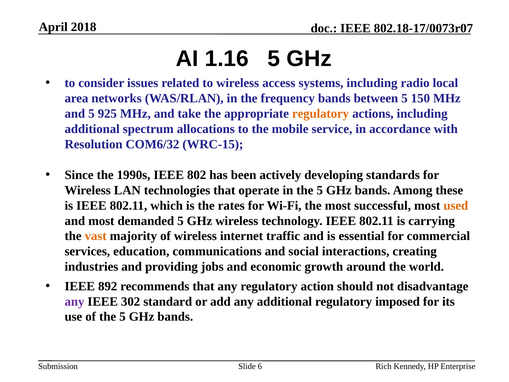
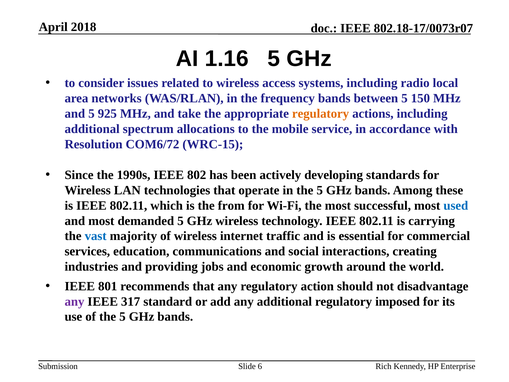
COM6/32: COM6/32 -> COM6/72 (152, 144)
rates: rates -> from (231, 205)
used colour: orange -> blue (456, 205)
vast colour: orange -> blue (96, 236)
892: 892 -> 801 (108, 286)
302: 302 -> 317 (131, 301)
